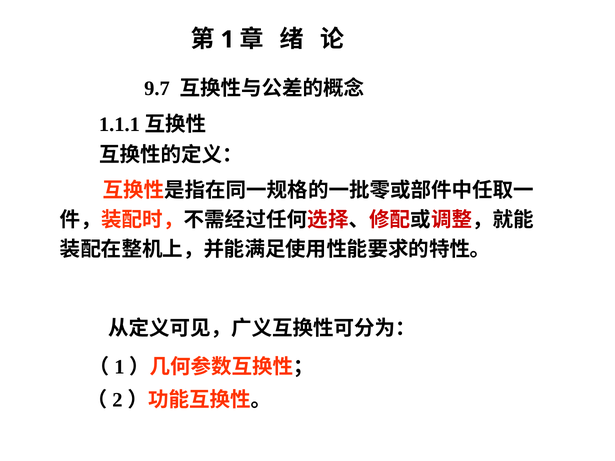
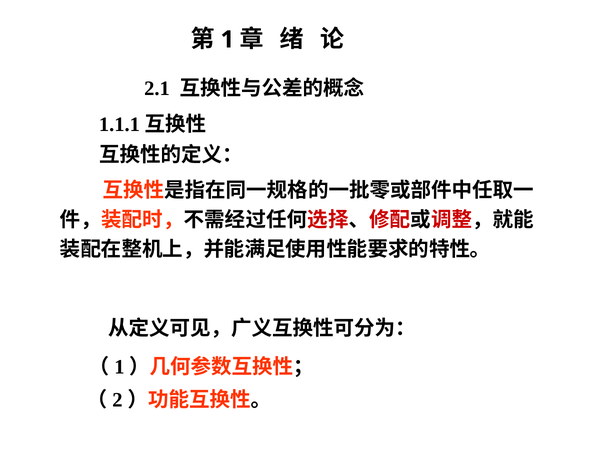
9.7: 9.7 -> 2.1 (157, 88)
